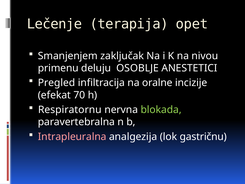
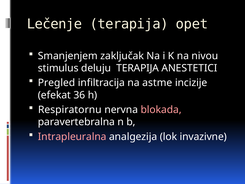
primenu: primenu -> stimulus (58, 68)
deluju OSOBLJE: OSOBLJE -> TERAPIJA (138, 68)
oralne: oralne -> astme (157, 83)
70: 70 -> 36 (79, 95)
blokada colour: light green -> pink (161, 110)
gastričnu: gastričnu -> invazivne (203, 136)
